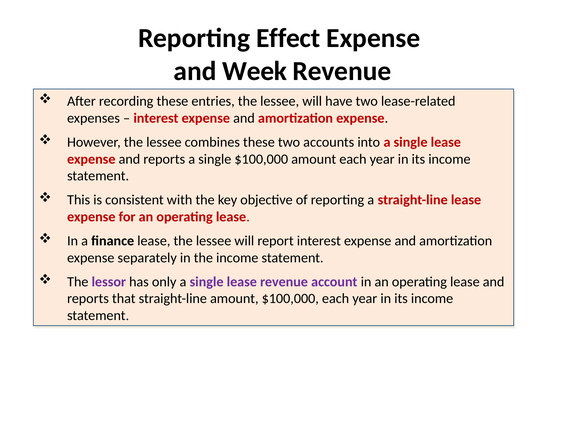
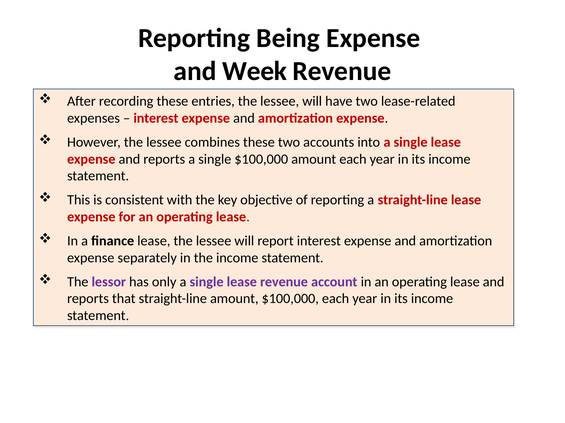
Effect: Effect -> Being (288, 38)
